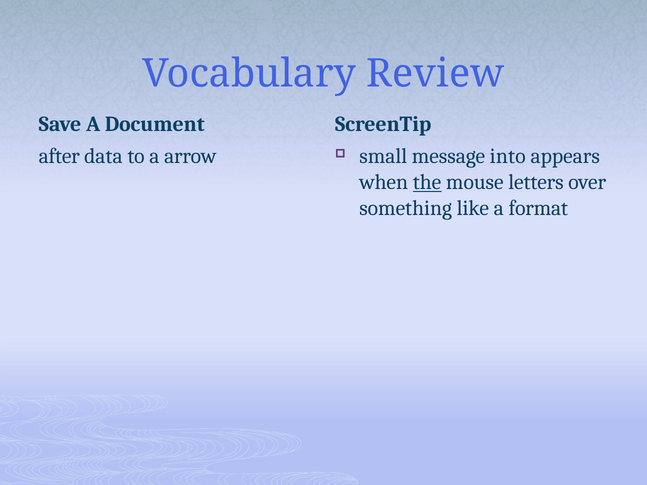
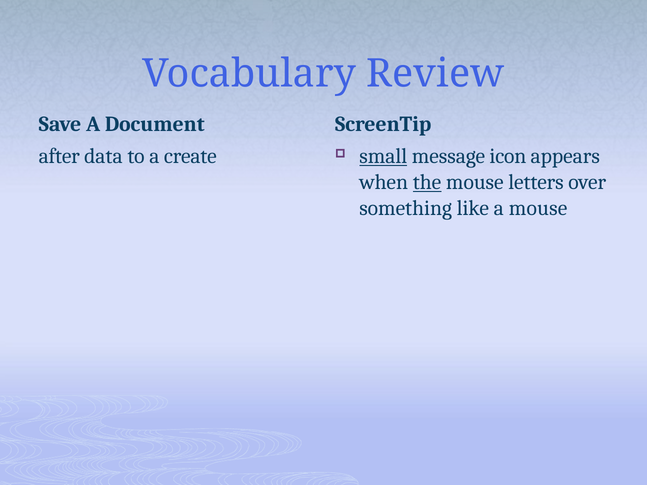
arrow: arrow -> create (190, 156)
small underline: none -> present (383, 156)
into: into -> icon (508, 156)
a format: format -> mouse (538, 208)
